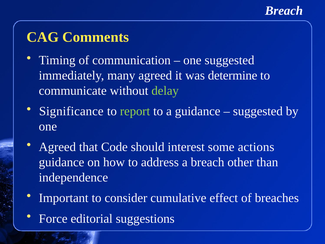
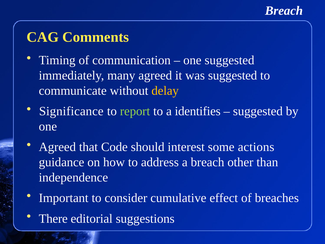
was determine: determine -> suggested (233, 75)
delay colour: light green -> yellow (165, 90)
a guidance: guidance -> identifies (198, 111)
Force: Force -> There (53, 218)
